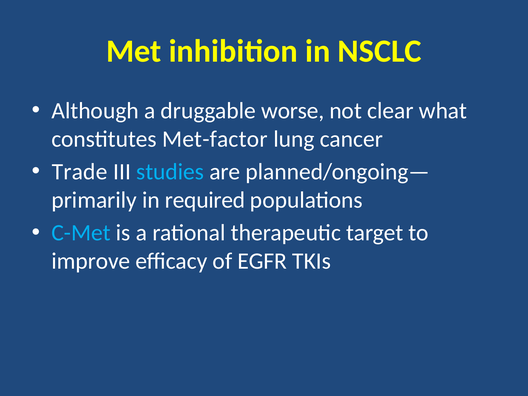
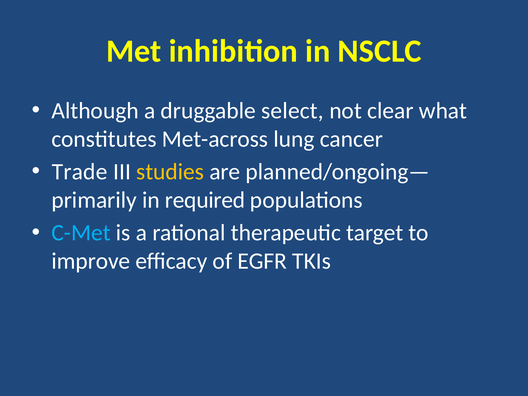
worse: worse -> select (293, 111)
Met-factor: Met-factor -> Met-across (215, 139)
studies colour: light blue -> yellow (170, 172)
